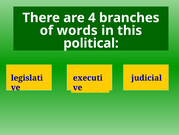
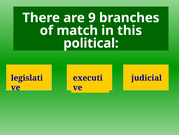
4: 4 -> 9 (92, 18)
words: words -> match (77, 30)
